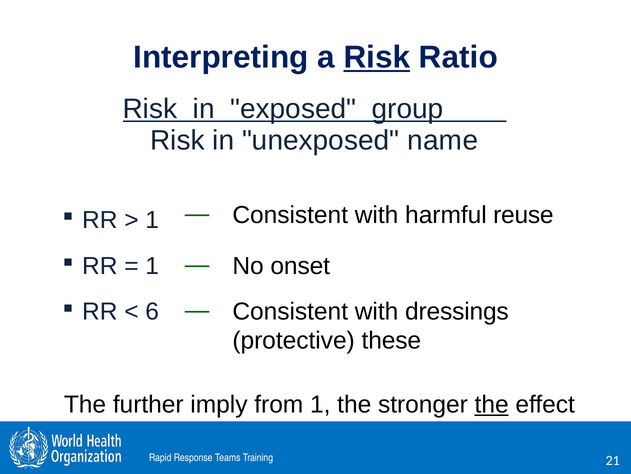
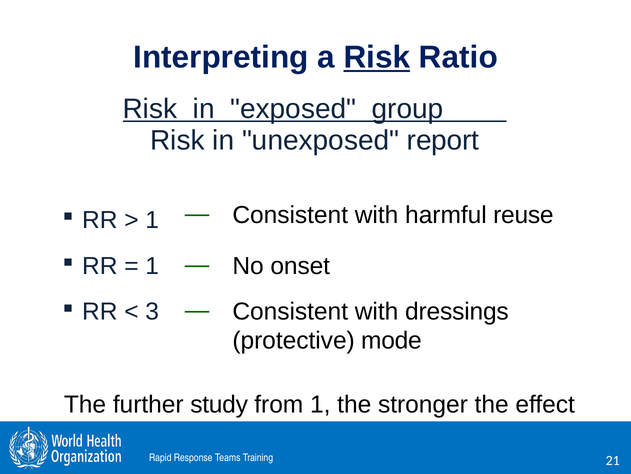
name: name -> report (443, 140)
6: 6 -> 3 (152, 311)
these: these -> mode (391, 340)
imply: imply -> study (219, 404)
the underline: present -> none (492, 404)
